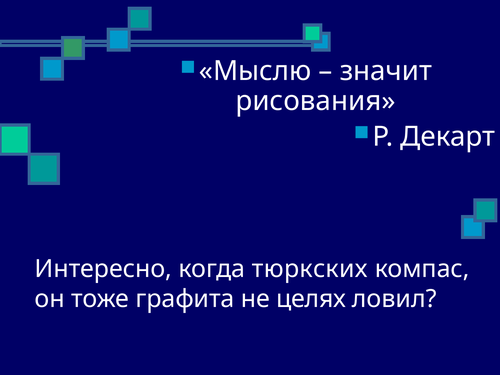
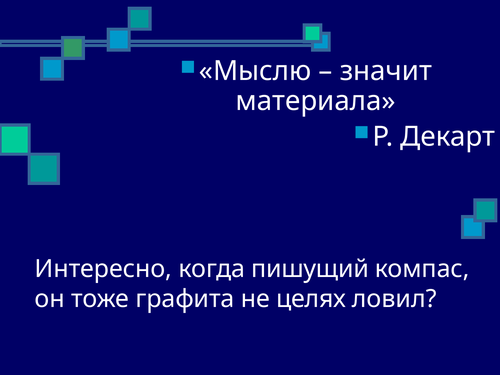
рисования: рисования -> материала (316, 101)
тюркских: тюркских -> пишущий (310, 269)
